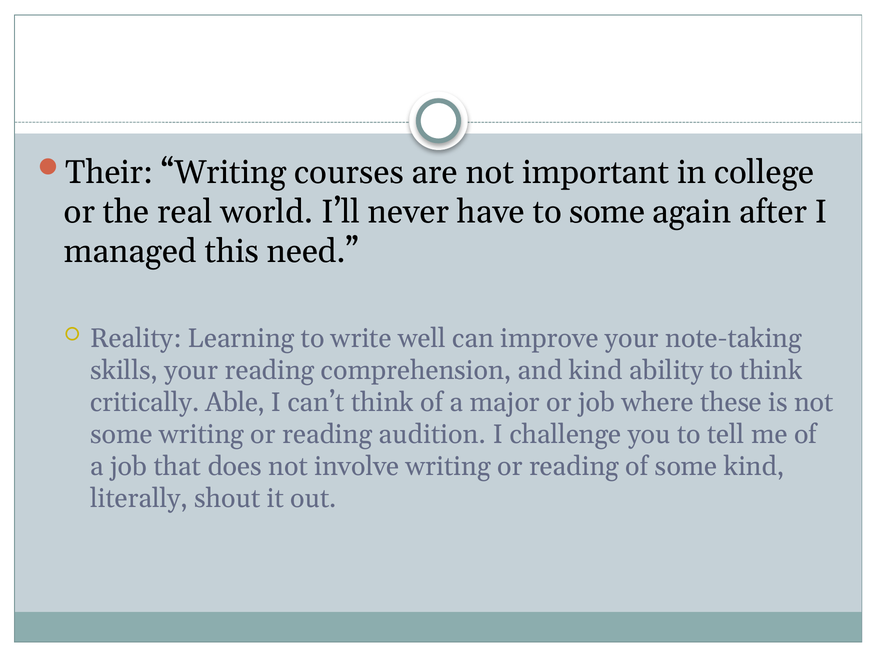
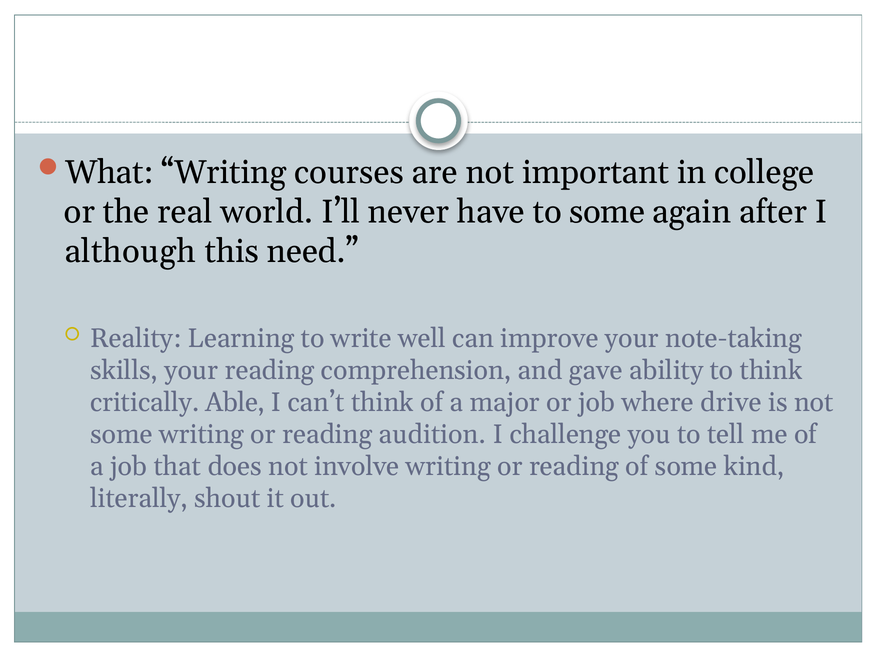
Their: Their -> What (109, 173)
managed: managed -> although (130, 252)
and kind: kind -> gave (596, 371)
these: these -> drive (731, 403)
